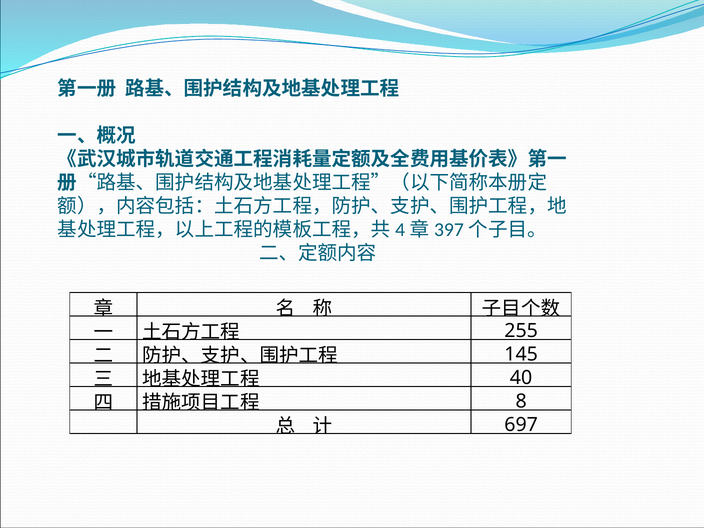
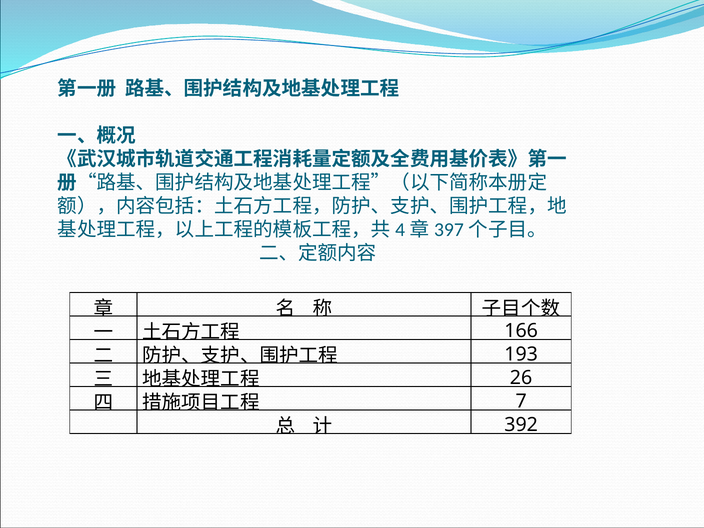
255: 255 -> 166 (521, 331)
145: 145 -> 193 (521, 354)
40: 40 -> 26 (521, 378)
8: 8 -> 7 (521, 401)
697: 697 -> 392 (521, 425)
